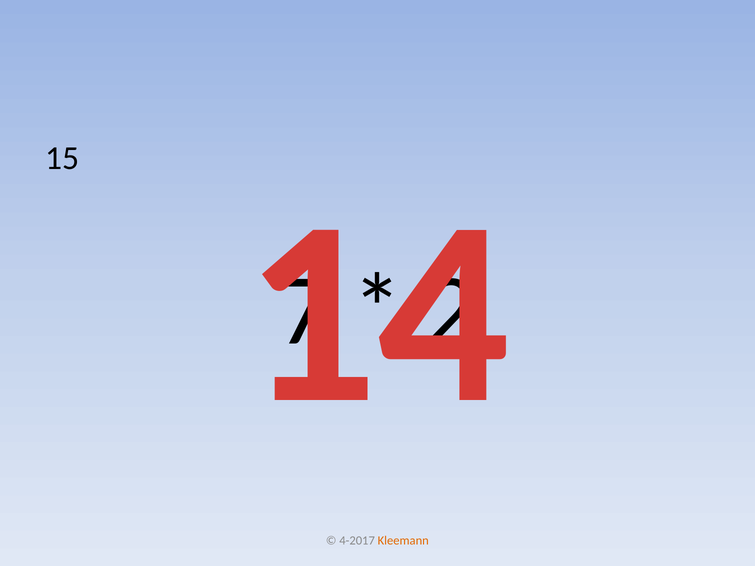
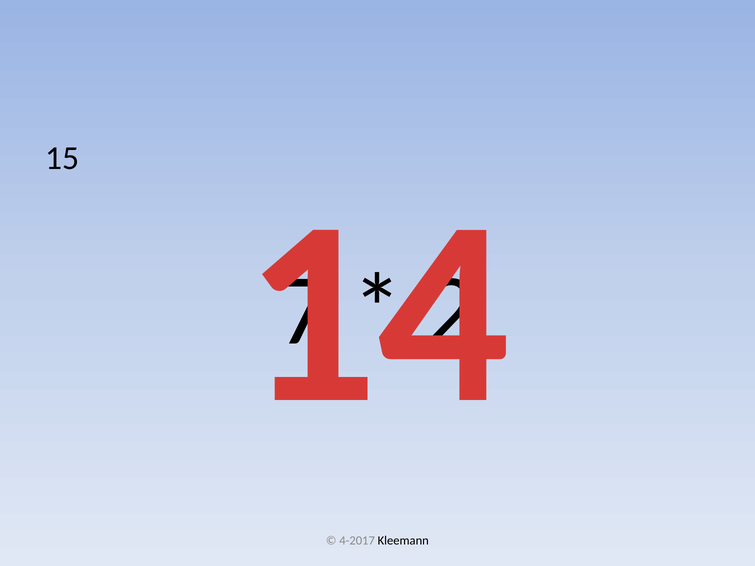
Kleemann colour: orange -> black (403, 541)
